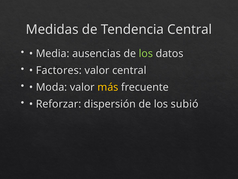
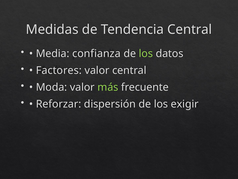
ausencias: ausencias -> confianza (96, 53)
más colour: yellow -> light green (108, 87)
subió: subió -> exigir (185, 104)
